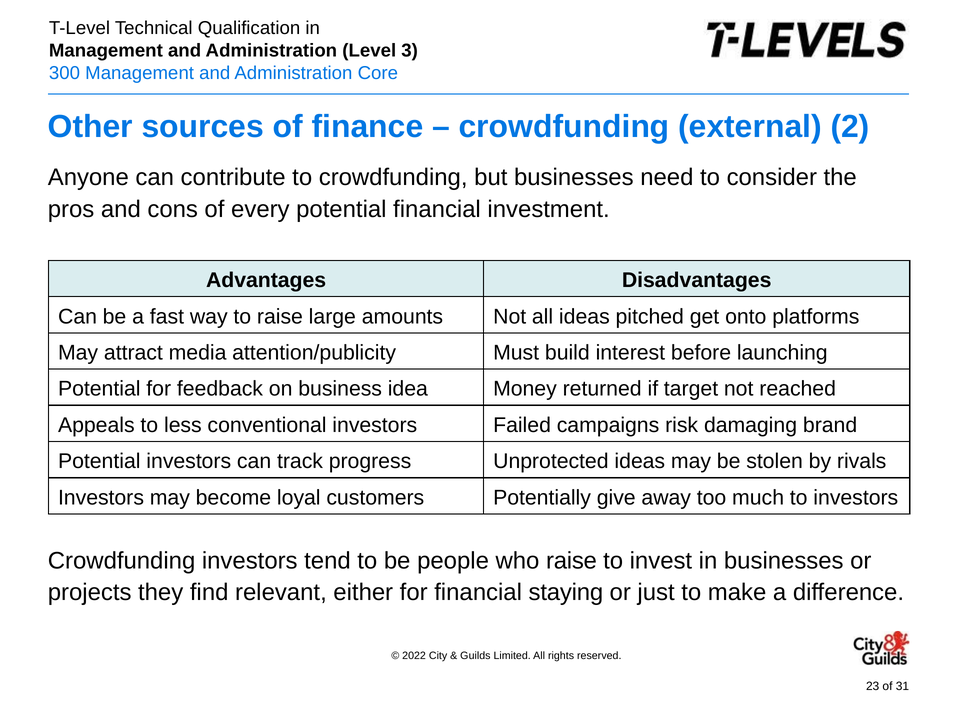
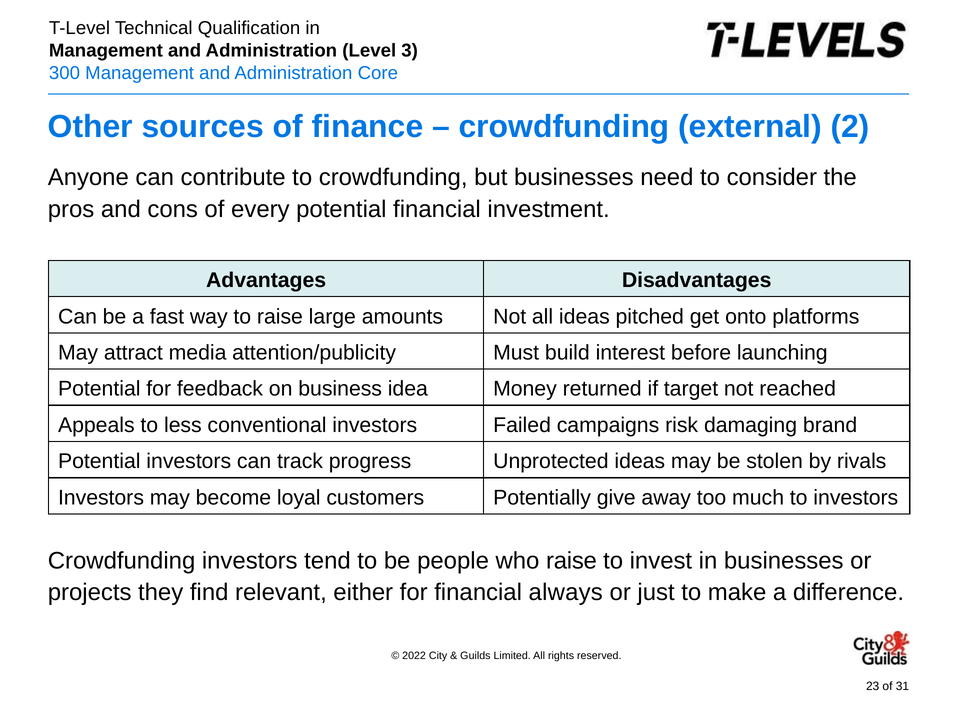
staying: staying -> always (566, 592)
